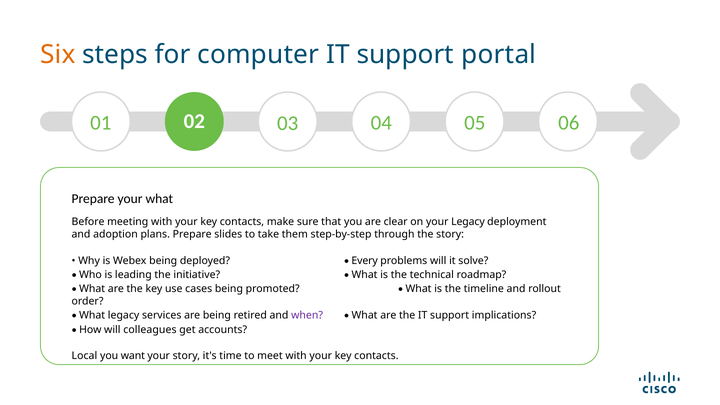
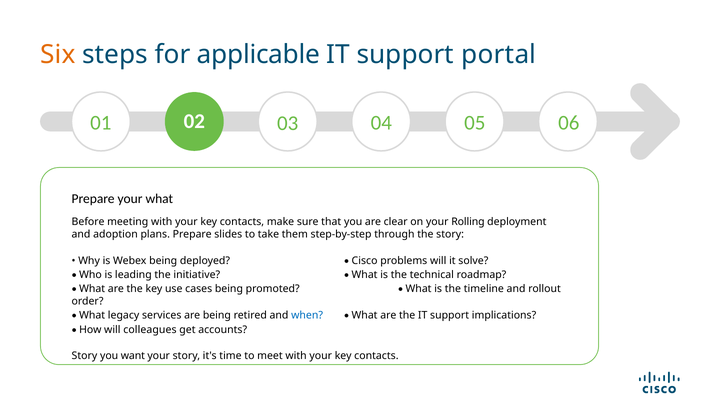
computer: computer -> applicable (259, 55)
your Legacy: Legacy -> Rolling (468, 222)
Every: Every -> Cisco (365, 261)
when colour: purple -> blue (307, 316)
Local: Local -> Story (84, 356)
